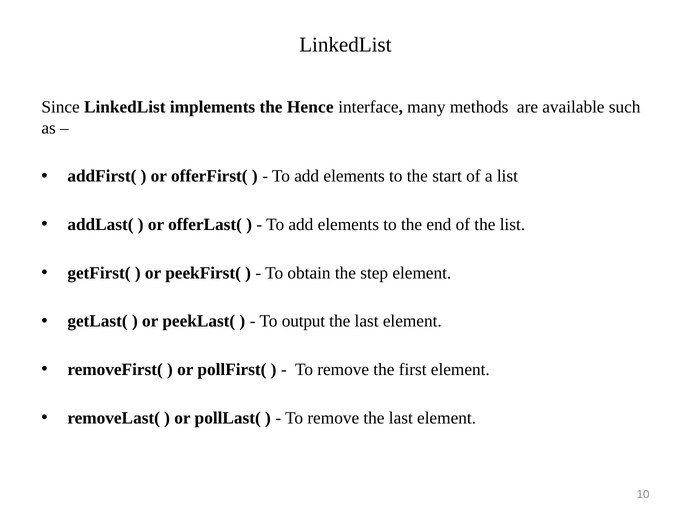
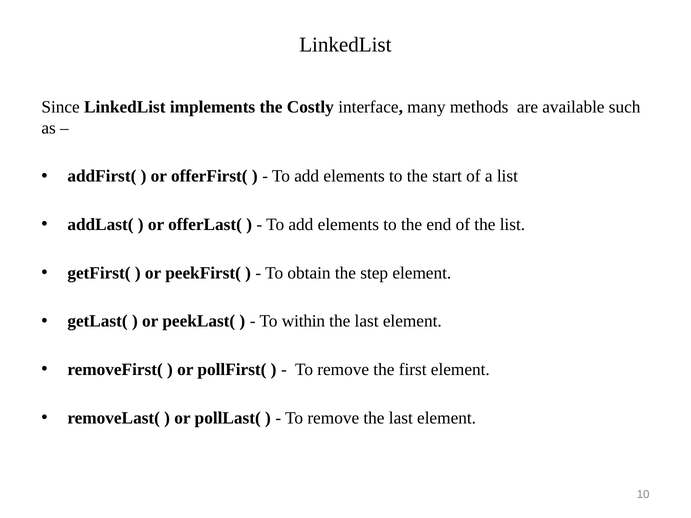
Hence: Hence -> Costly (310, 107)
output: output -> within (303, 321)
